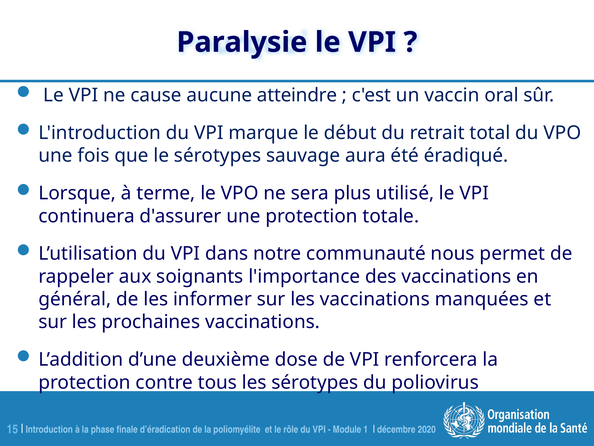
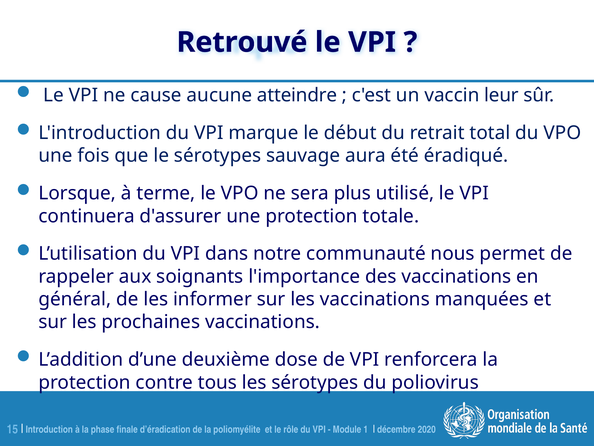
Paralysie: Paralysie -> Retrouvé (242, 42)
oral: oral -> leur (502, 95)
